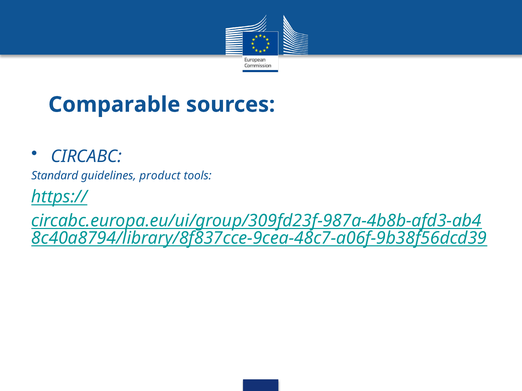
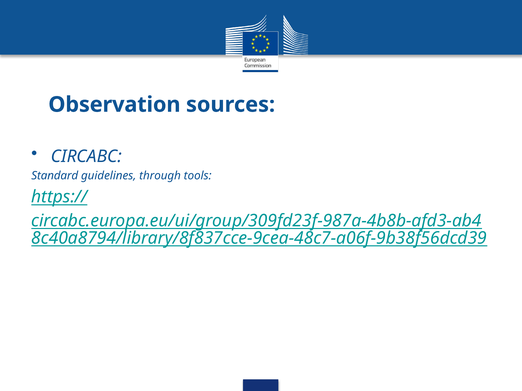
Comparable: Comparable -> Observation (114, 105)
product: product -> through (160, 176)
